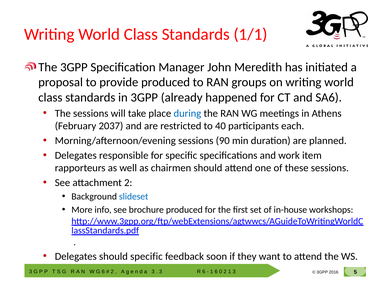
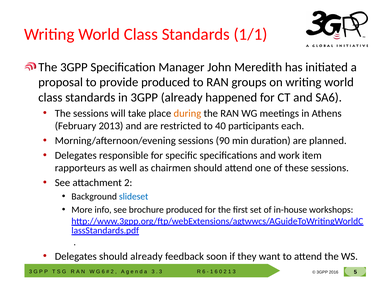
during colour: blue -> orange (187, 113)
2037: 2037 -> 2013 (111, 126)
should specific: specific -> already (146, 257)
